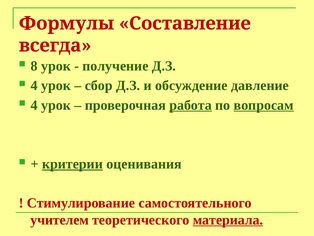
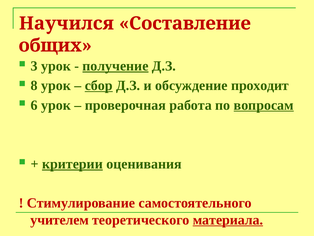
Формулы: Формулы -> Научился (66, 23)
всегда: всегда -> общих (55, 45)
8: 8 -> 3 (34, 66)
получение underline: none -> present (115, 66)
4: 4 -> 8 (34, 85)
сбор underline: none -> present (99, 85)
давление: давление -> проходит (260, 85)
4: 4 -> 6 (34, 105)
работа underline: present -> none (191, 105)
